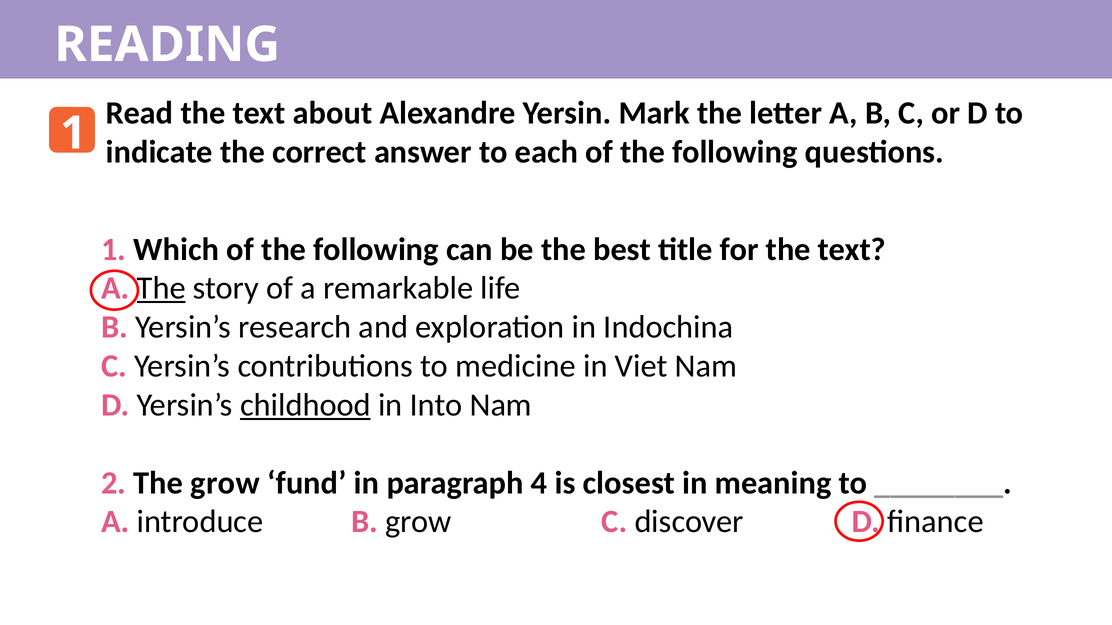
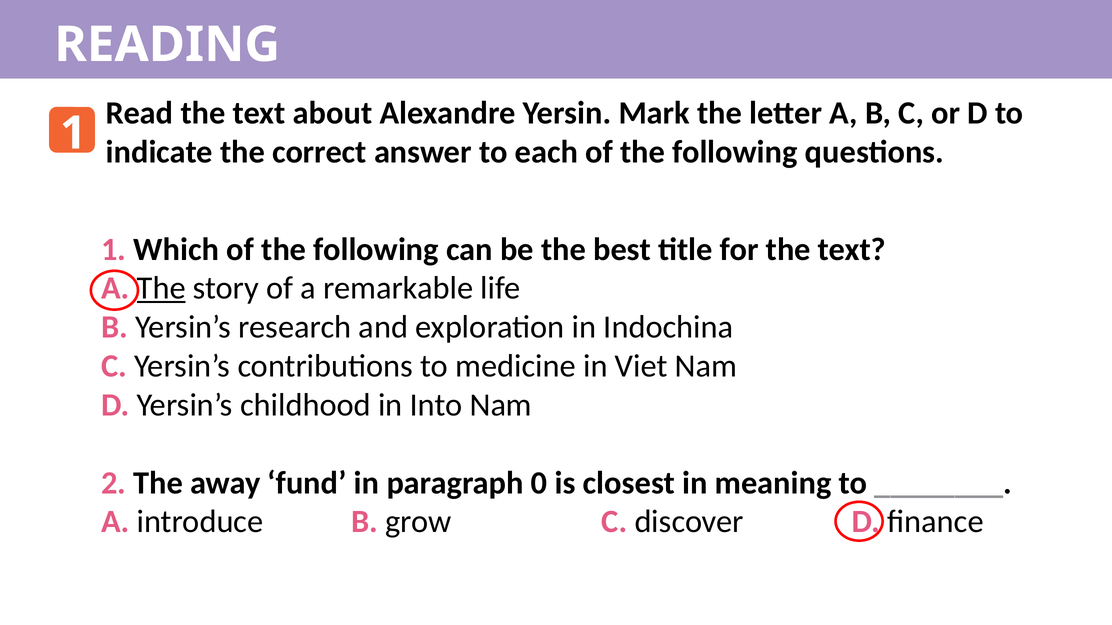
childhood underline: present -> none (305, 405)
The grow: grow -> away (226, 483)
4: 4 -> 0 (539, 483)
